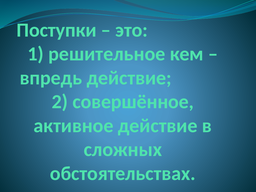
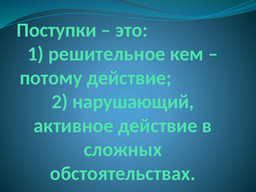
впредь: впредь -> потому (51, 78)
совершённое: совершённое -> нарушающий (133, 102)
